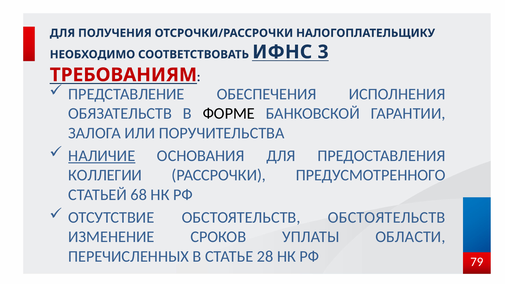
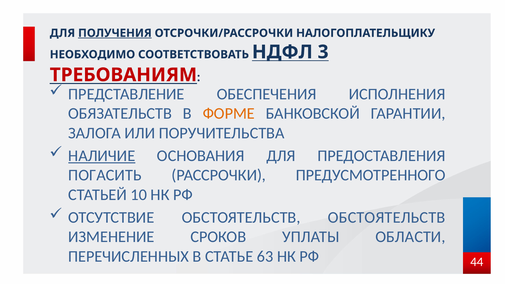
ПОЛУЧЕНИЯ underline: none -> present (115, 33)
ИФНС: ИФНС -> НДФЛ (282, 52)
ФОРМЕ colour: black -> orange (229, 114)
КОЛЛЕГИИ: КОЛЛЕГИИ -> ПОГАСИТЬ (105, 175)
68: 68 -> 10 (139, 195)
28: 28 -> 63 (265, 256)
79: 79 -> 44 (477, 262)
